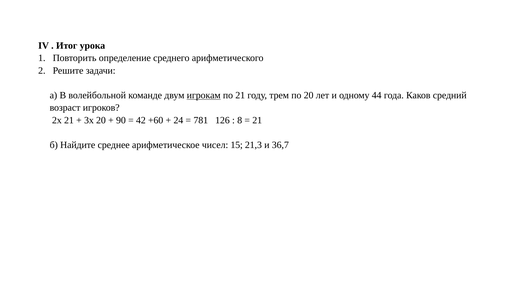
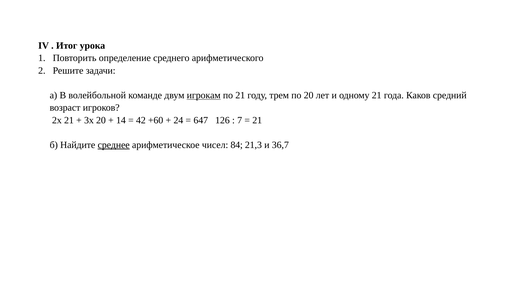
одному 44: 44 -> 21 (377, 95)
90: 90 -> 14 (121, 120)
781: 781 -> 647 (201, 120)
8: 8 -> 7 (240, 120)
среднее underline: none -> present (114, 145)
15: 15 -> 84 (237, 145)
